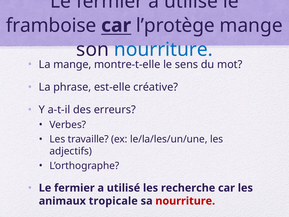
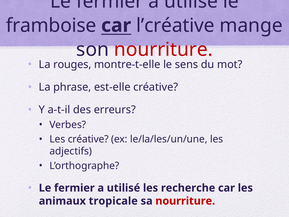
l’protège: l’protège -> l’créative (175, 25)
nourriture colour: blue -> red (163, 49)
La mange: mange -> rouges (72, 64)
Les travaille: travaille -> créative (88, 139)
